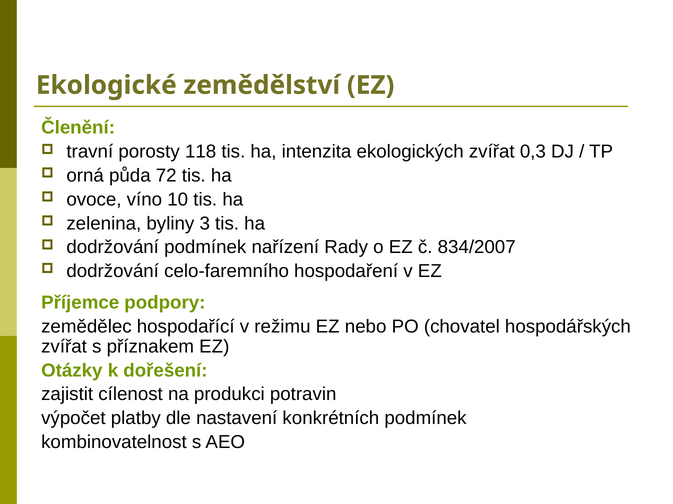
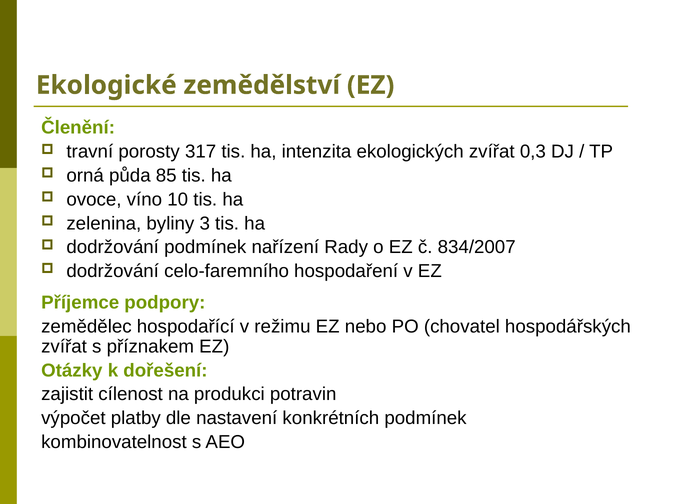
118: 118 -> 317 (201, 152)
72: 72 -> 85 (166, 176)
